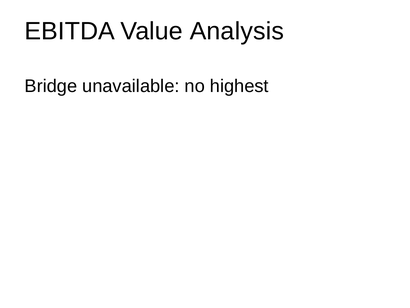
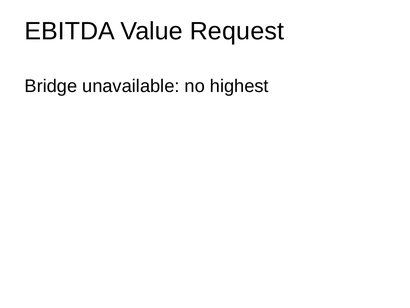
Analysis: Analysis -> Request (237, 31)
